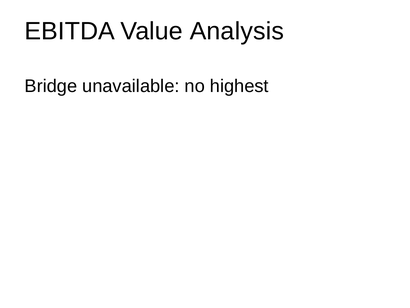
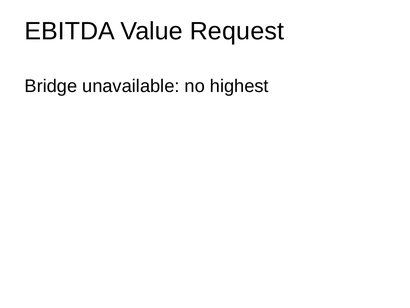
Analysis: Analysis -> Request (237, 31)
